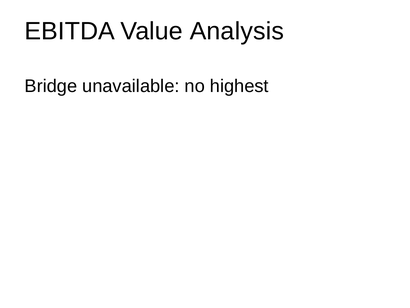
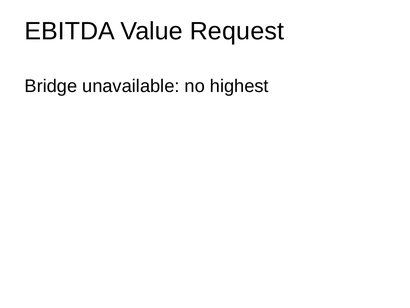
Analysis: Analysis -> Request (237, 31)
